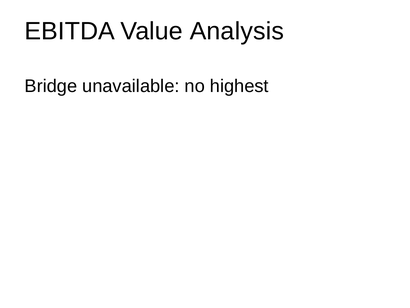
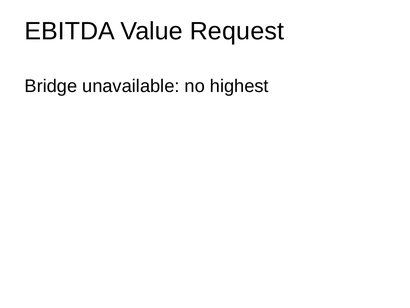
Analysis: Analysis -> Request (237, 31)
